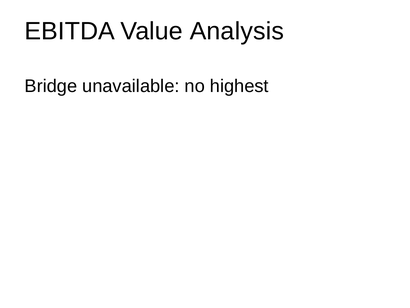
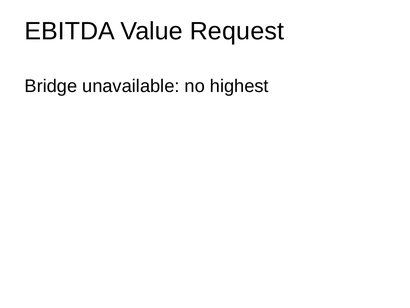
Analysis: Analysis -> Request (237, 31)
